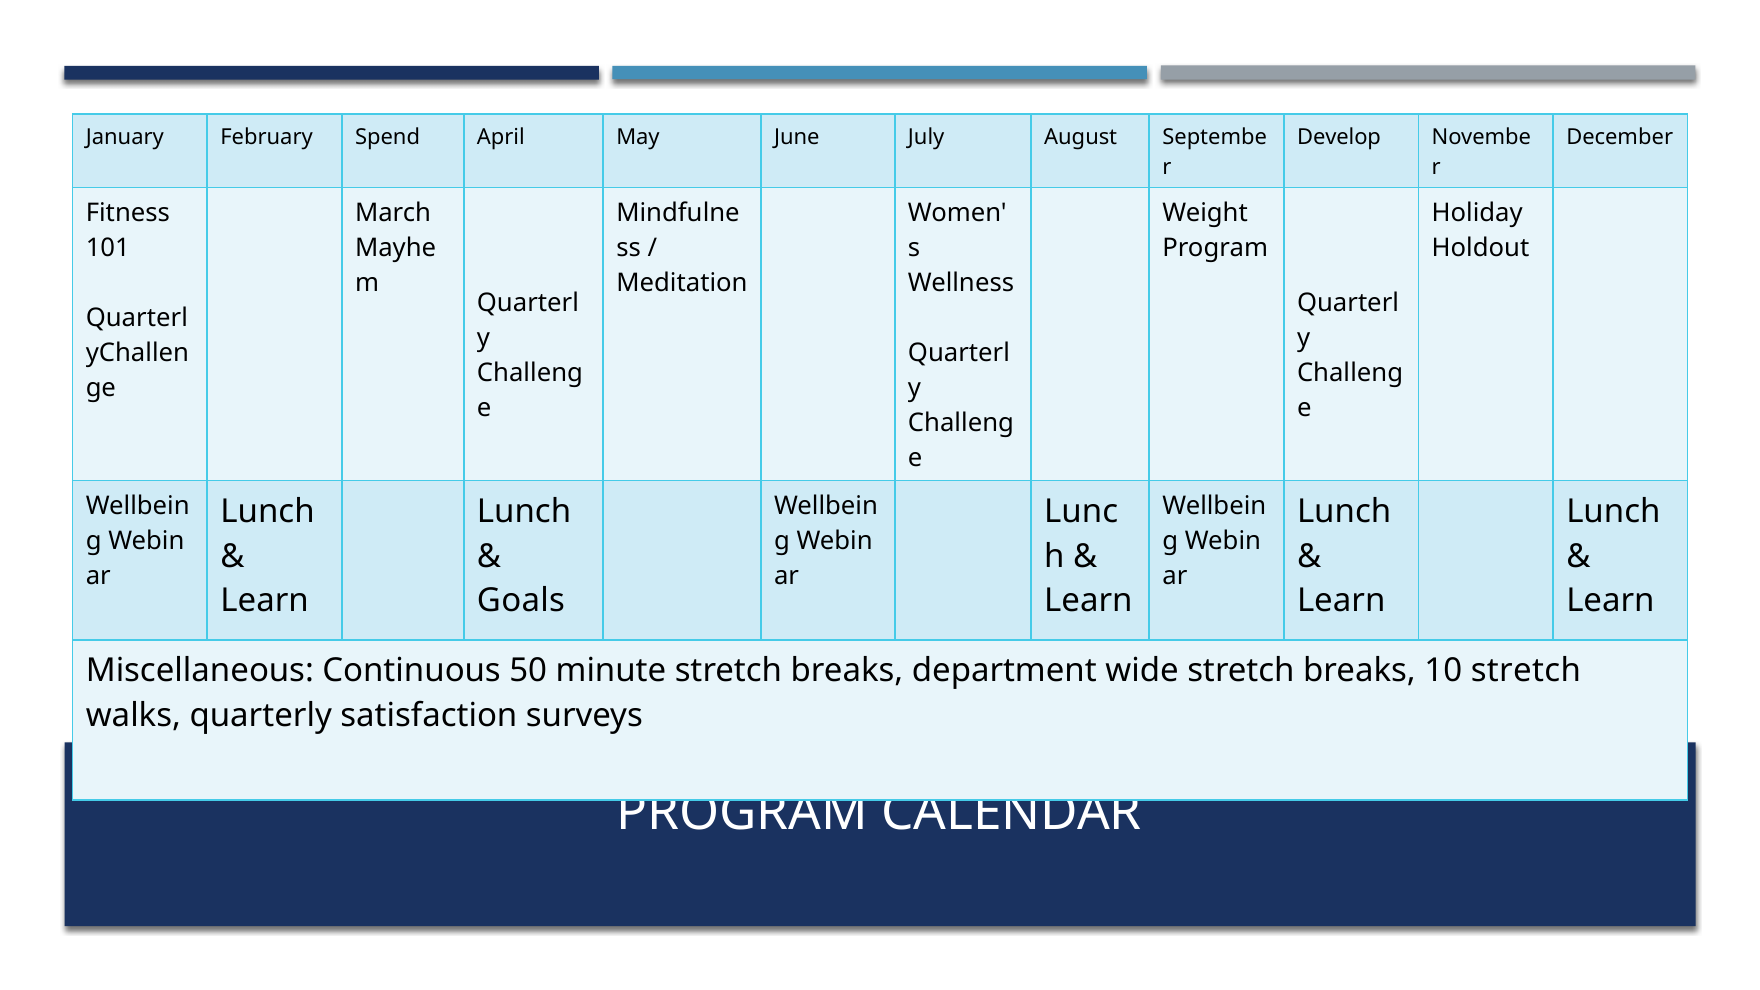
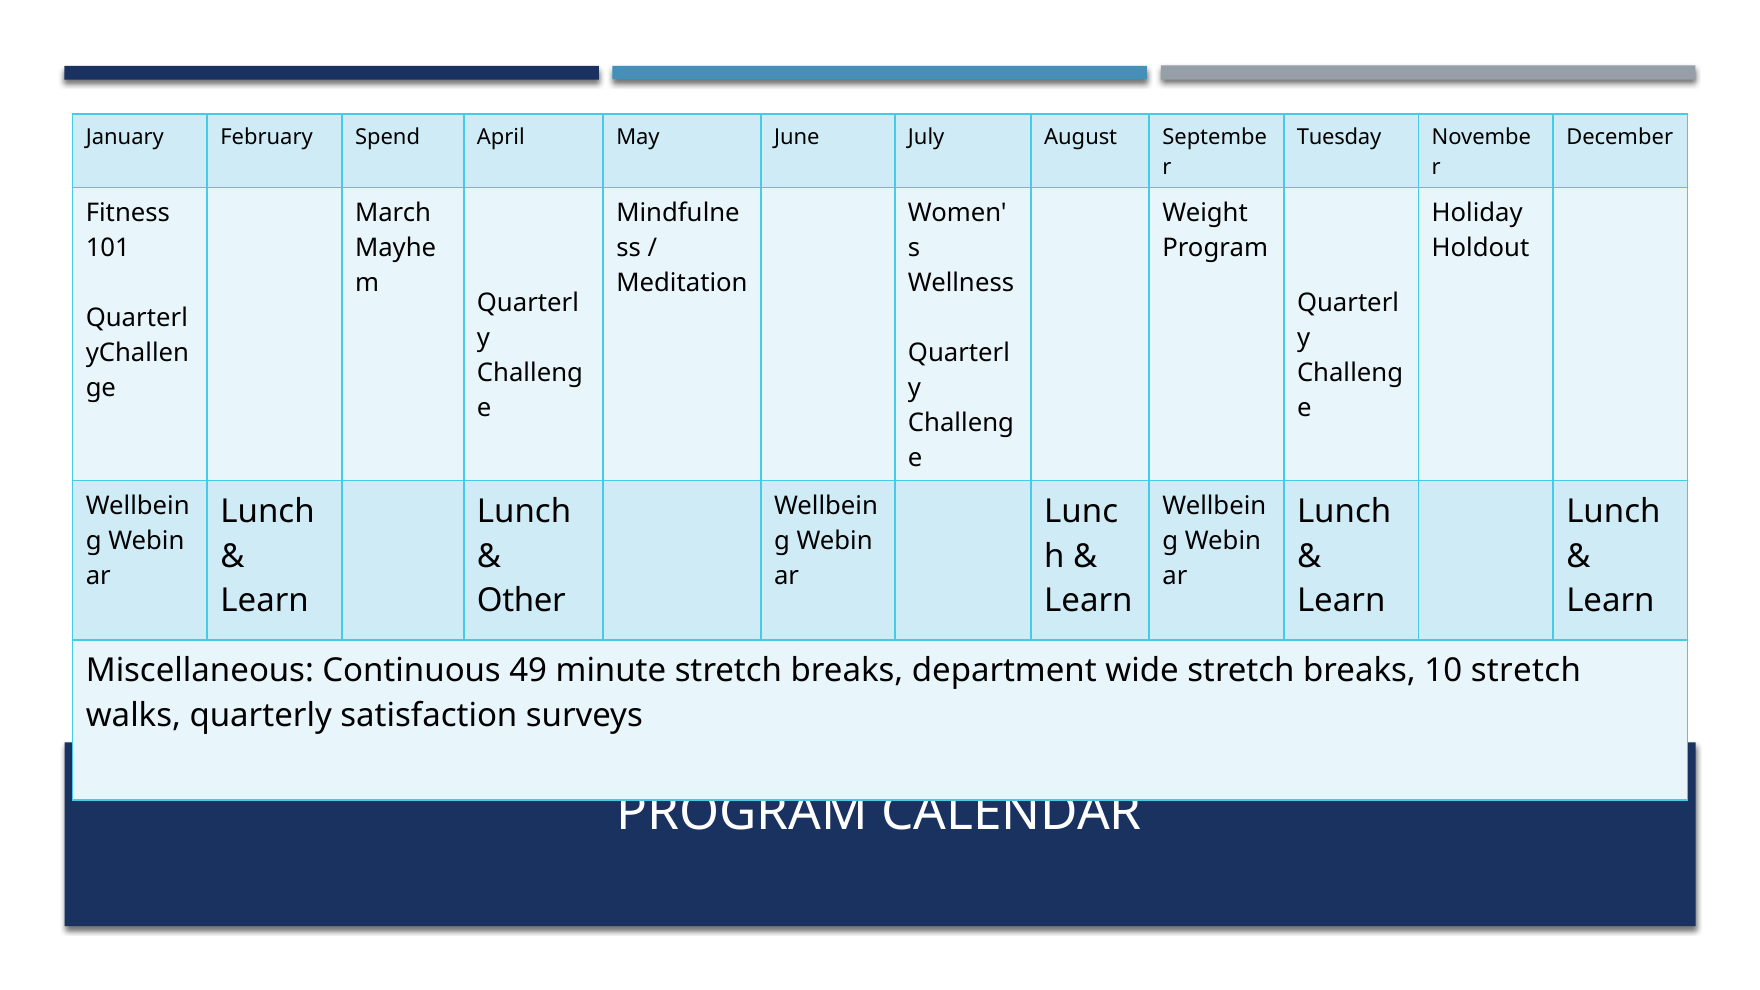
Develop: Develop -> Tuesday (1339, 137)
Goals: Goals -> Other (521, 601)
50: 50 -> 49 (528, 671)
